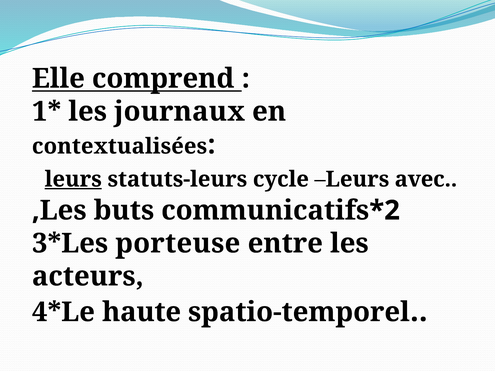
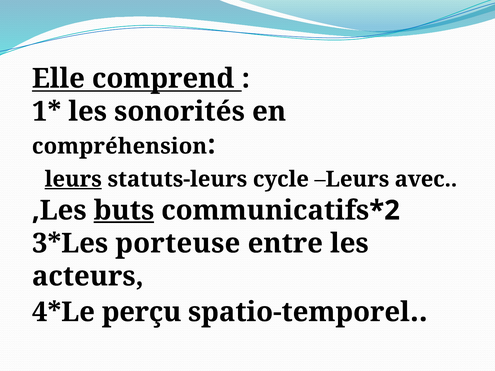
journaux: journaux -> sonorités (179, 112)
contextualisées: contextualisées -> compréhension (119, 146)
buts underline: none -> present (124, 211)
haute: haute -> perçu (142, 312)
